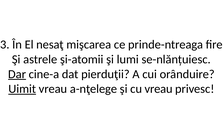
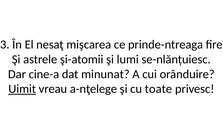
Dar underline: present -> none (17, 74)
pierduţii: pierduţii -> minunat (105, 74)
cu vreau: vreau -> toate (158, 89)
